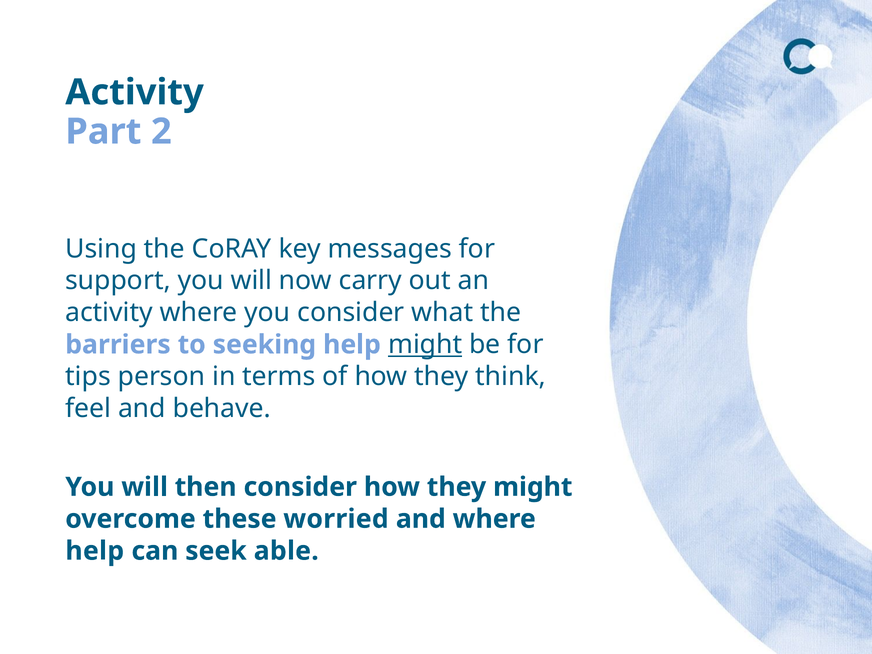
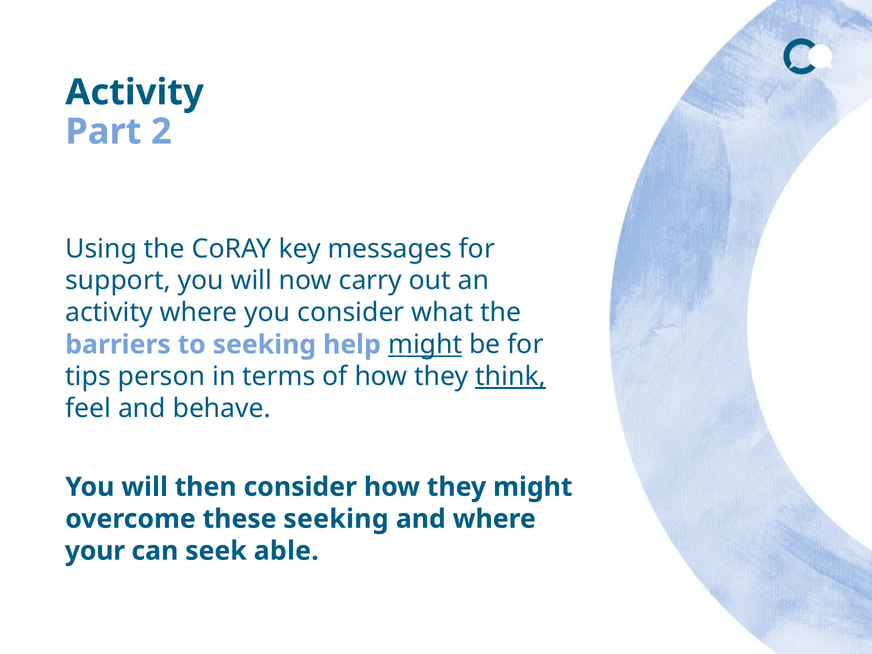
think underline: none -> present (511, 377)
these worried: worried -> seeking (336, 519)
help: help -> your (95, 551)
